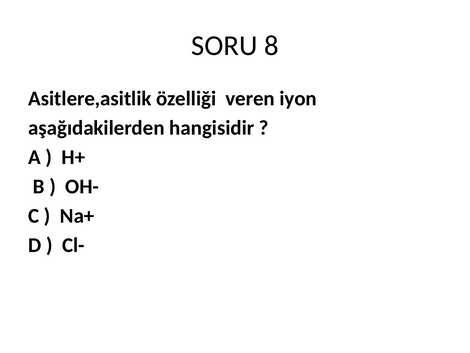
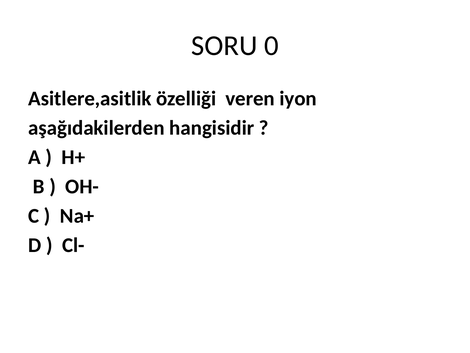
8: 8 -> 0 (271, 45)
